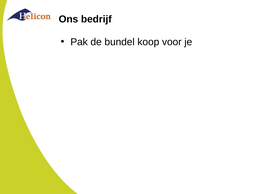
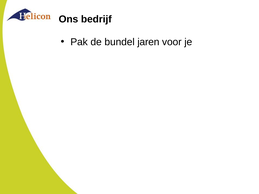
koop: koop -> jaren (148, 42)
